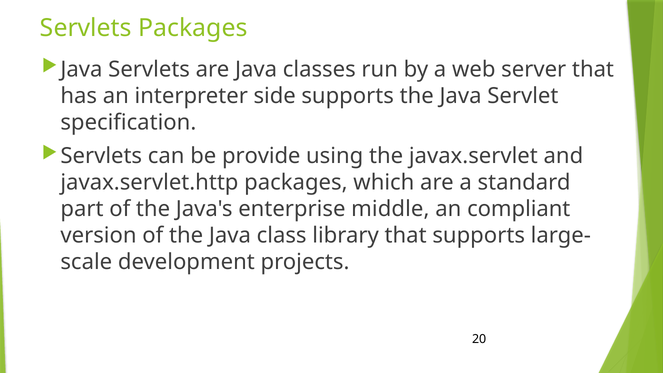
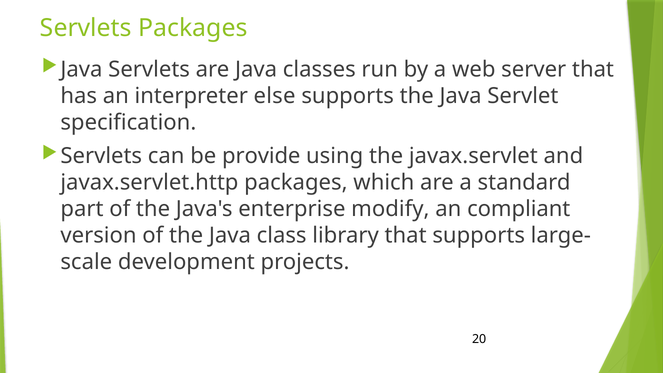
side: side -> else (275, 96)
middle: middle -> modify (390, 209)
